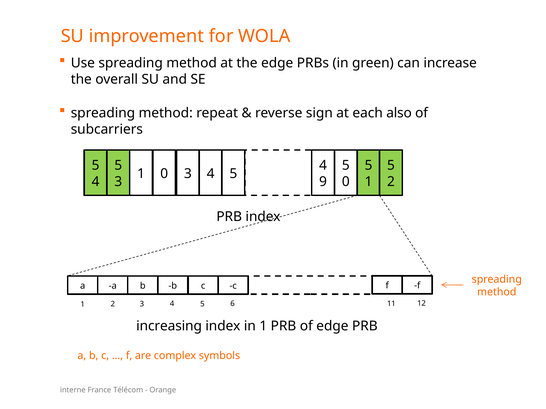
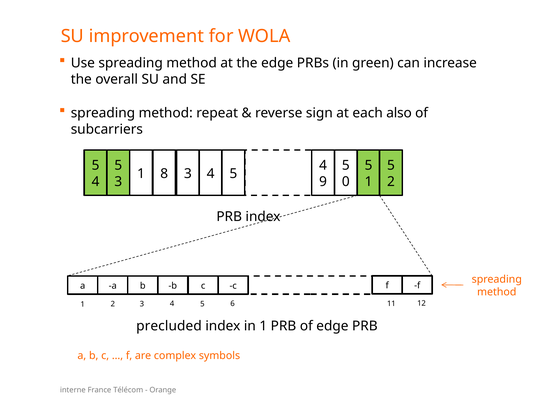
1 0: 0 -> 8 (164, 174)
increasing: increasing -> precluded (169, 327)
